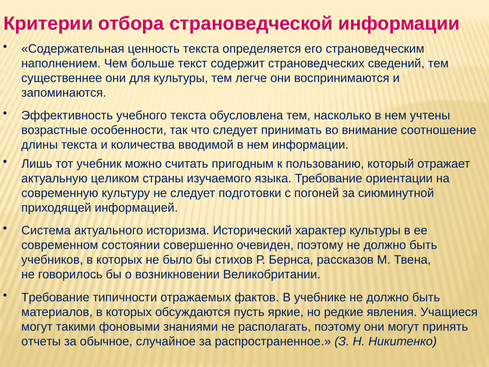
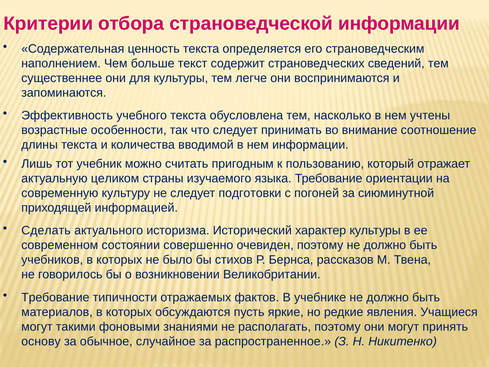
Система: Система -> Сделать (46, 230)
отчеты: отчеты -> основу (41, 341)
